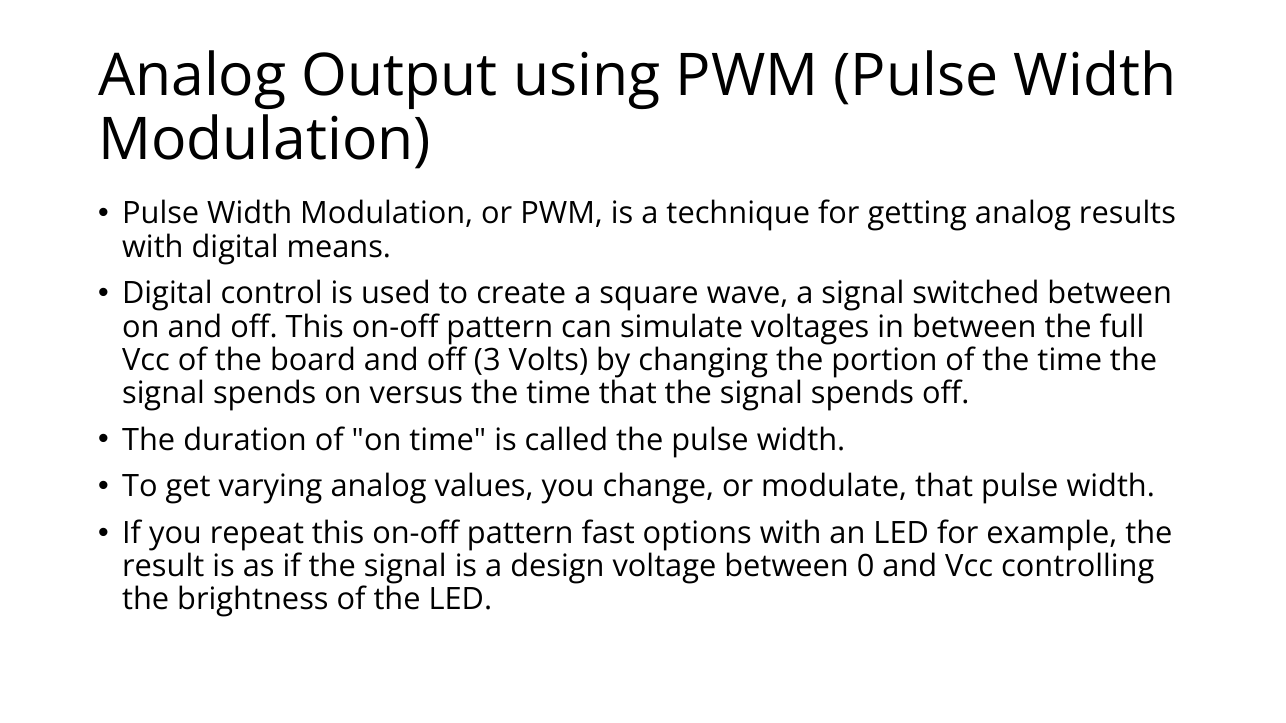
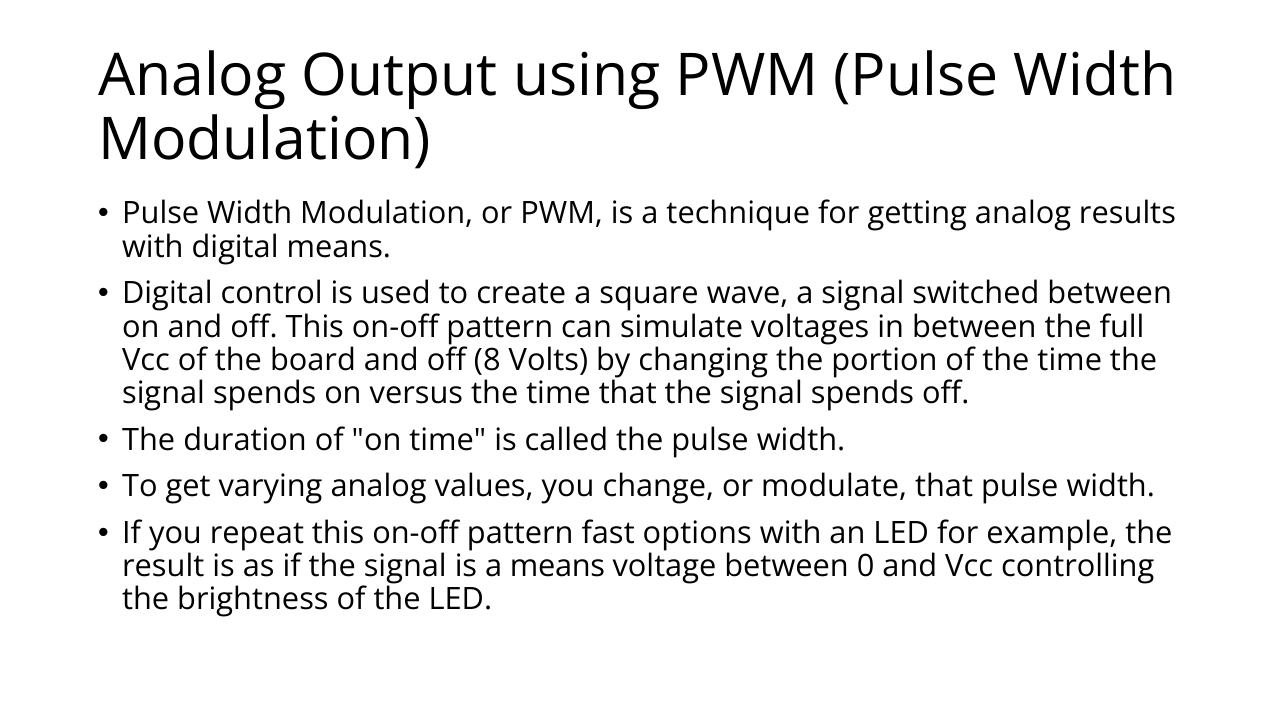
3: 3 -> 8 (487, 360)
a design: design -> means (558, 567)
